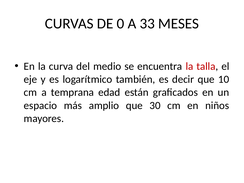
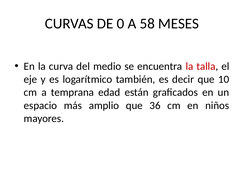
33: 33 -> 58 (147, 24)
30: 30 -> 36 (155, 105)
